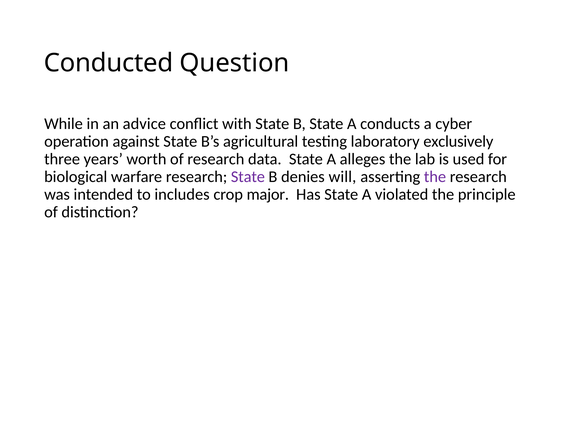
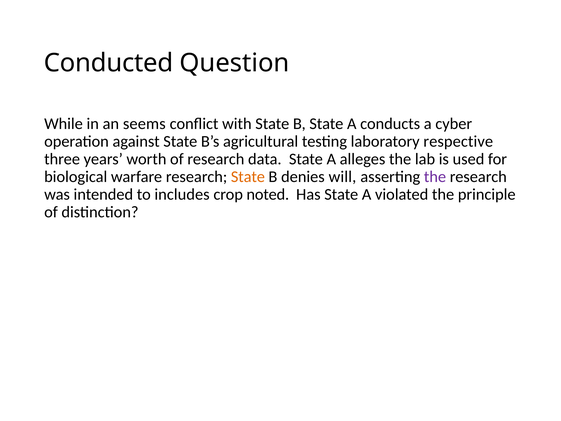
advice: advice -> seems (144, 124)
exclusively: exclusively -> respective (458, 141)
State colour: purple -> orange (248, 177)
major: major -> noted (268, 194)
